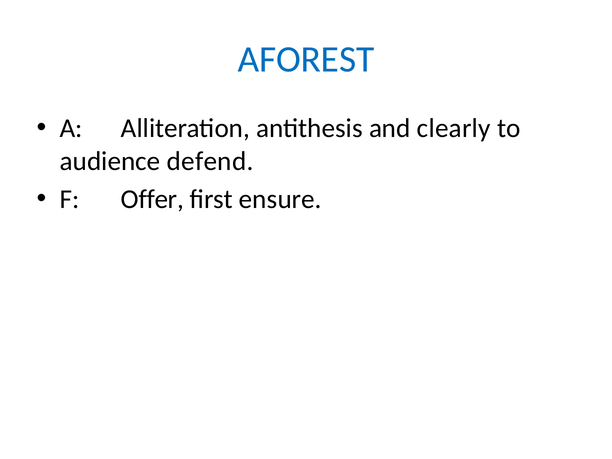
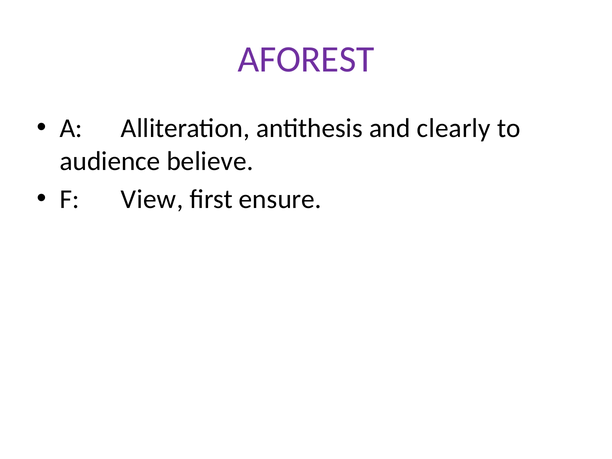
AFOREST colour: blue -> purple (306, 59)
defend: defend -> believe (210, 161)
Offer: Offer -> View (152, 199)
